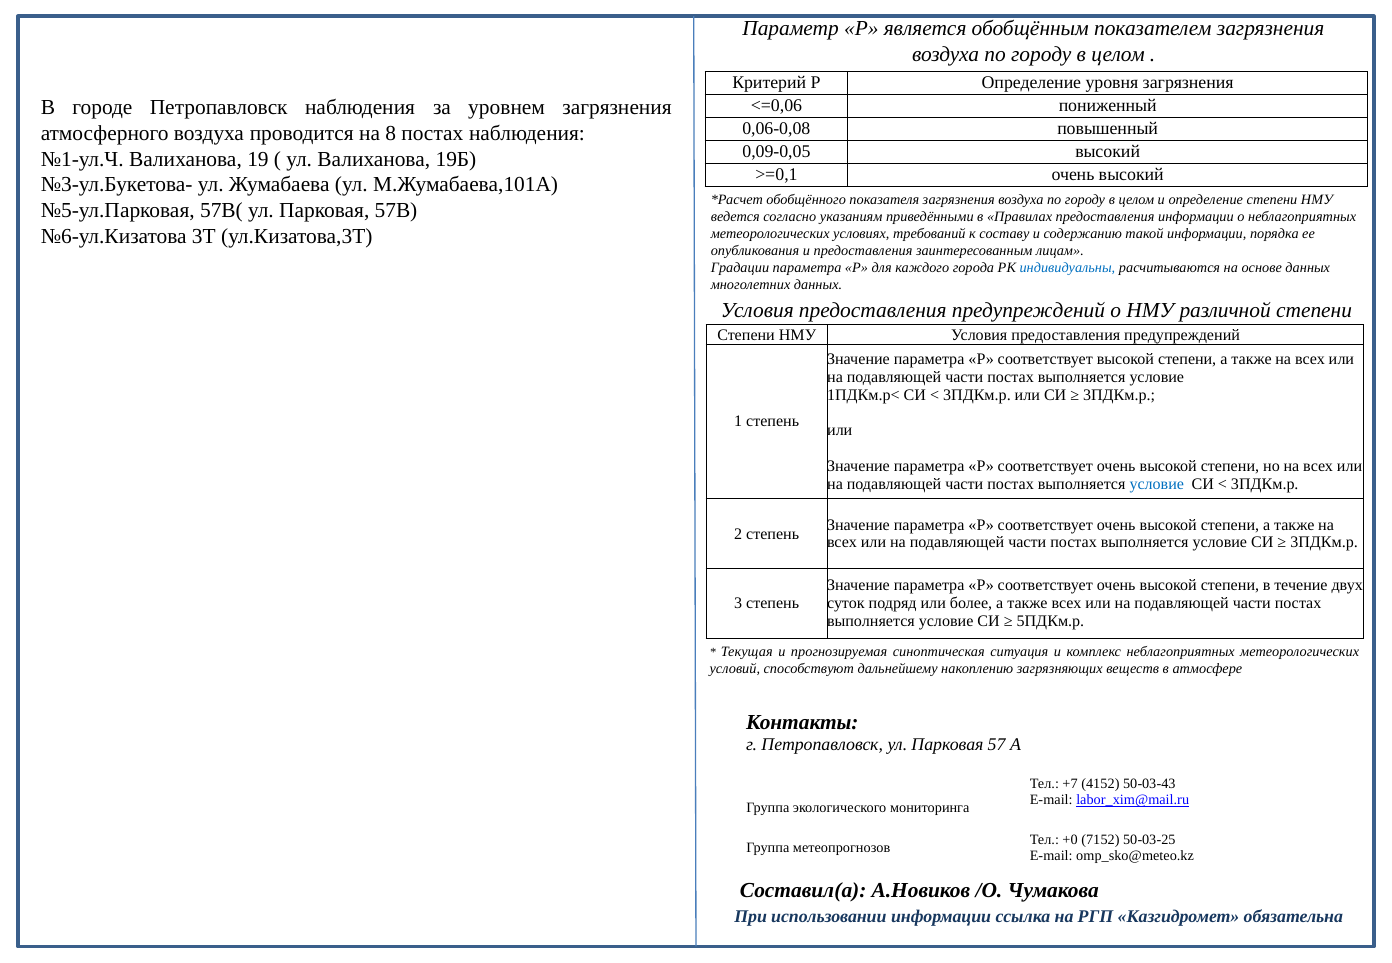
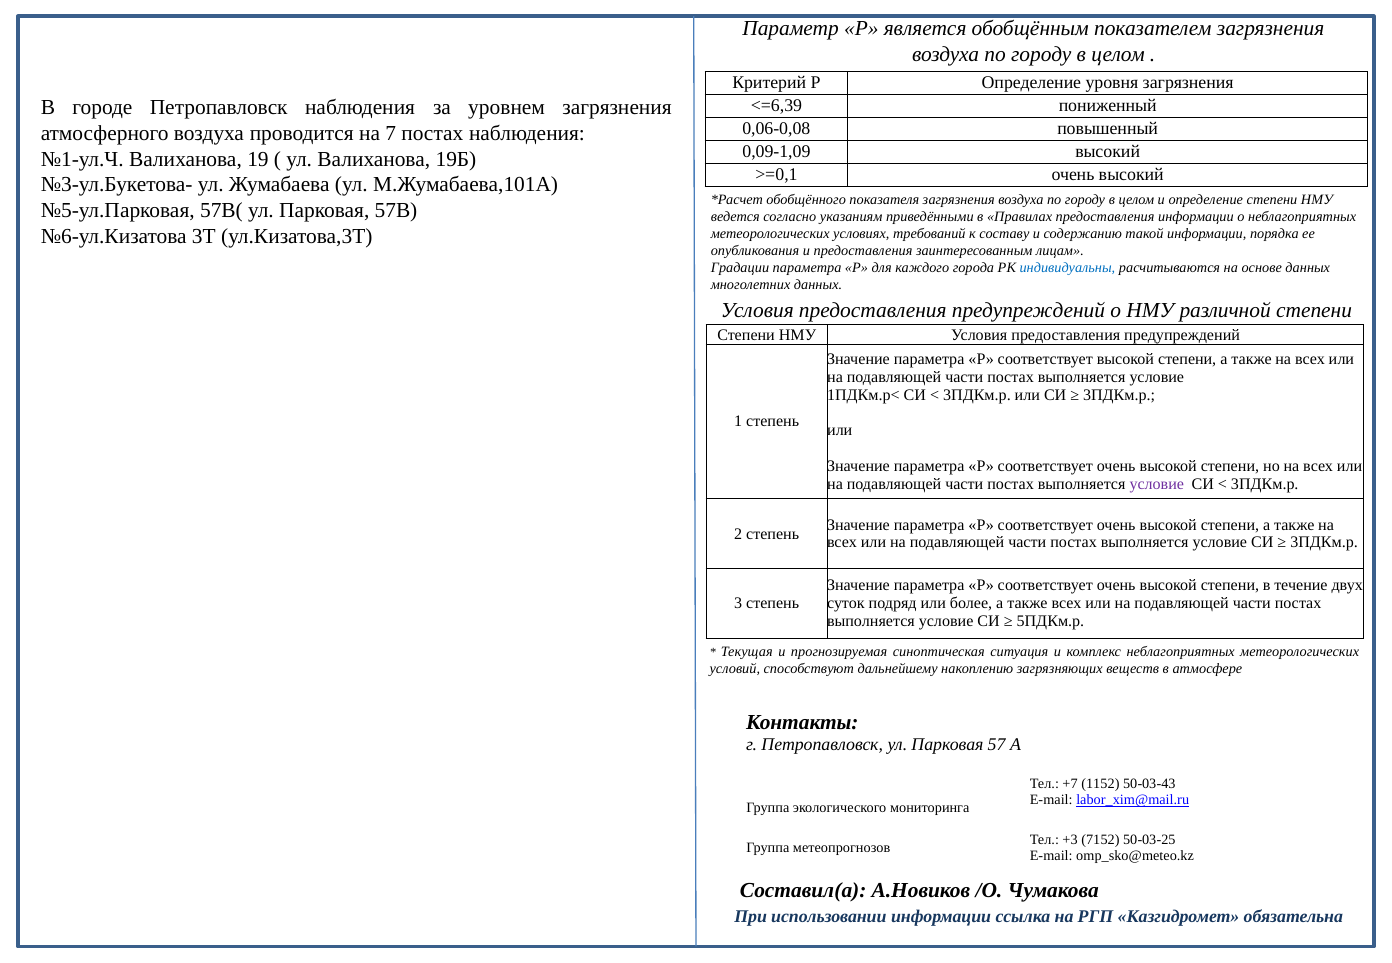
<=0,06: <=0,06 -> <=6,39 (777, 106)
8: 8 -> 7 (391, 134)
0,09-0,05: 0,09-0,05 -> 0,09-1,09 (776, 152)
условие colour: blue -> purple (1157, 484)
4152: 4152 -> 1152 (1100, 785)
+0: +0 -> +3 (1070, 840)
